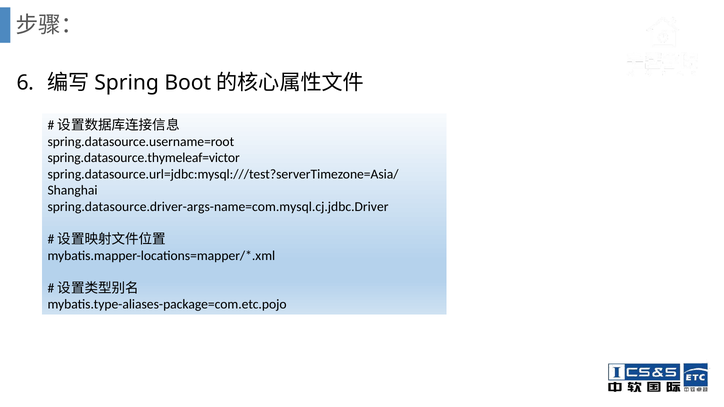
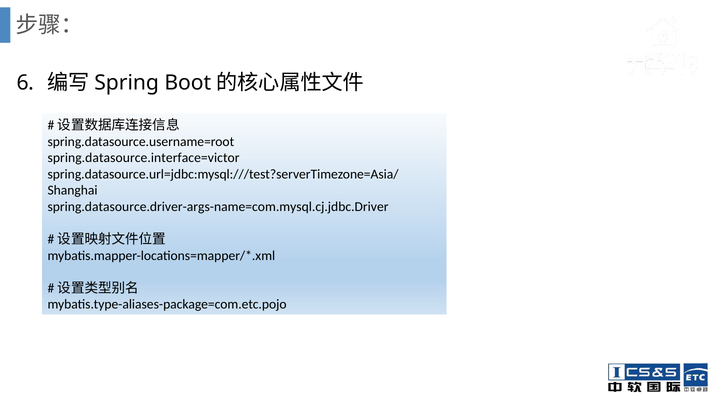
spring.datasource.thymeleaf=victor: spring.datasource.thymeleaf=victor -> spring.datasource.interface=victor (144, 158)
